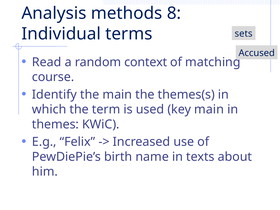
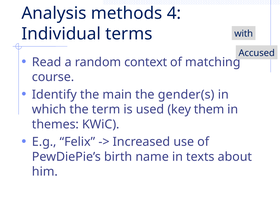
8: 8 -> 4 (174, 13)
sets: sets -> with (244, 34)
themes(s: themes(s -> gender(s (186, 95)
key main: main -> them (209, 109)
